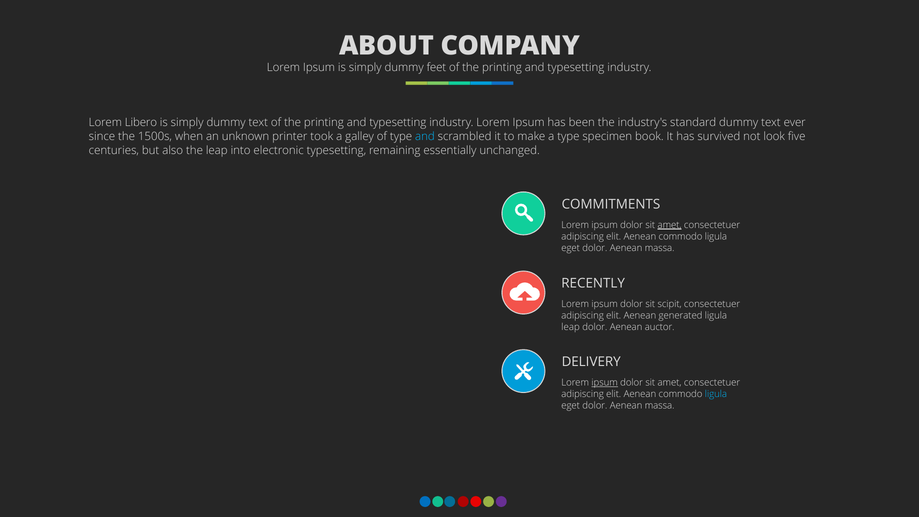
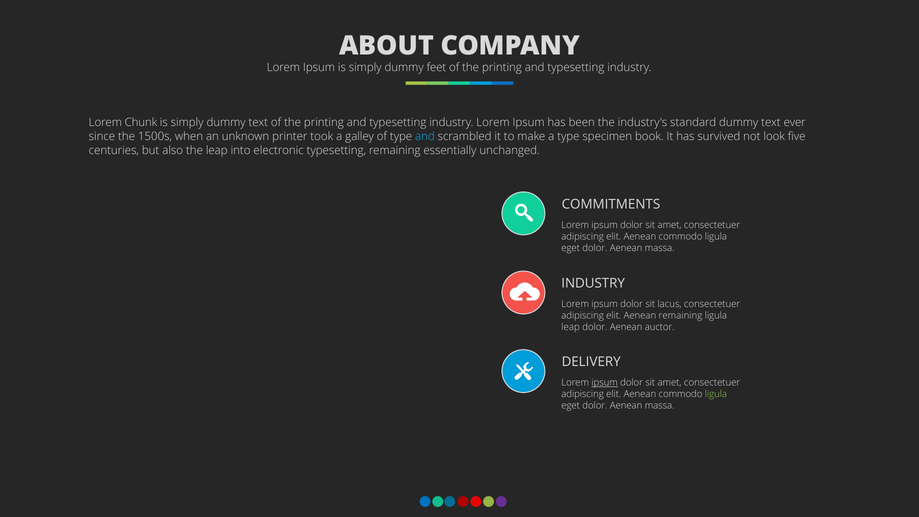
Libero: Libero -> Chunk (141, 123)
amet underline: present -> none (670, 225)
RECENTLY: RECENTLY -> INDUSTRY (593, 283)
scipit: scipit -> lacus (670, 304)
Aenean generated: generated -> remaining (680, 316)
ligula colour: light blue -> light green (716, 394)
